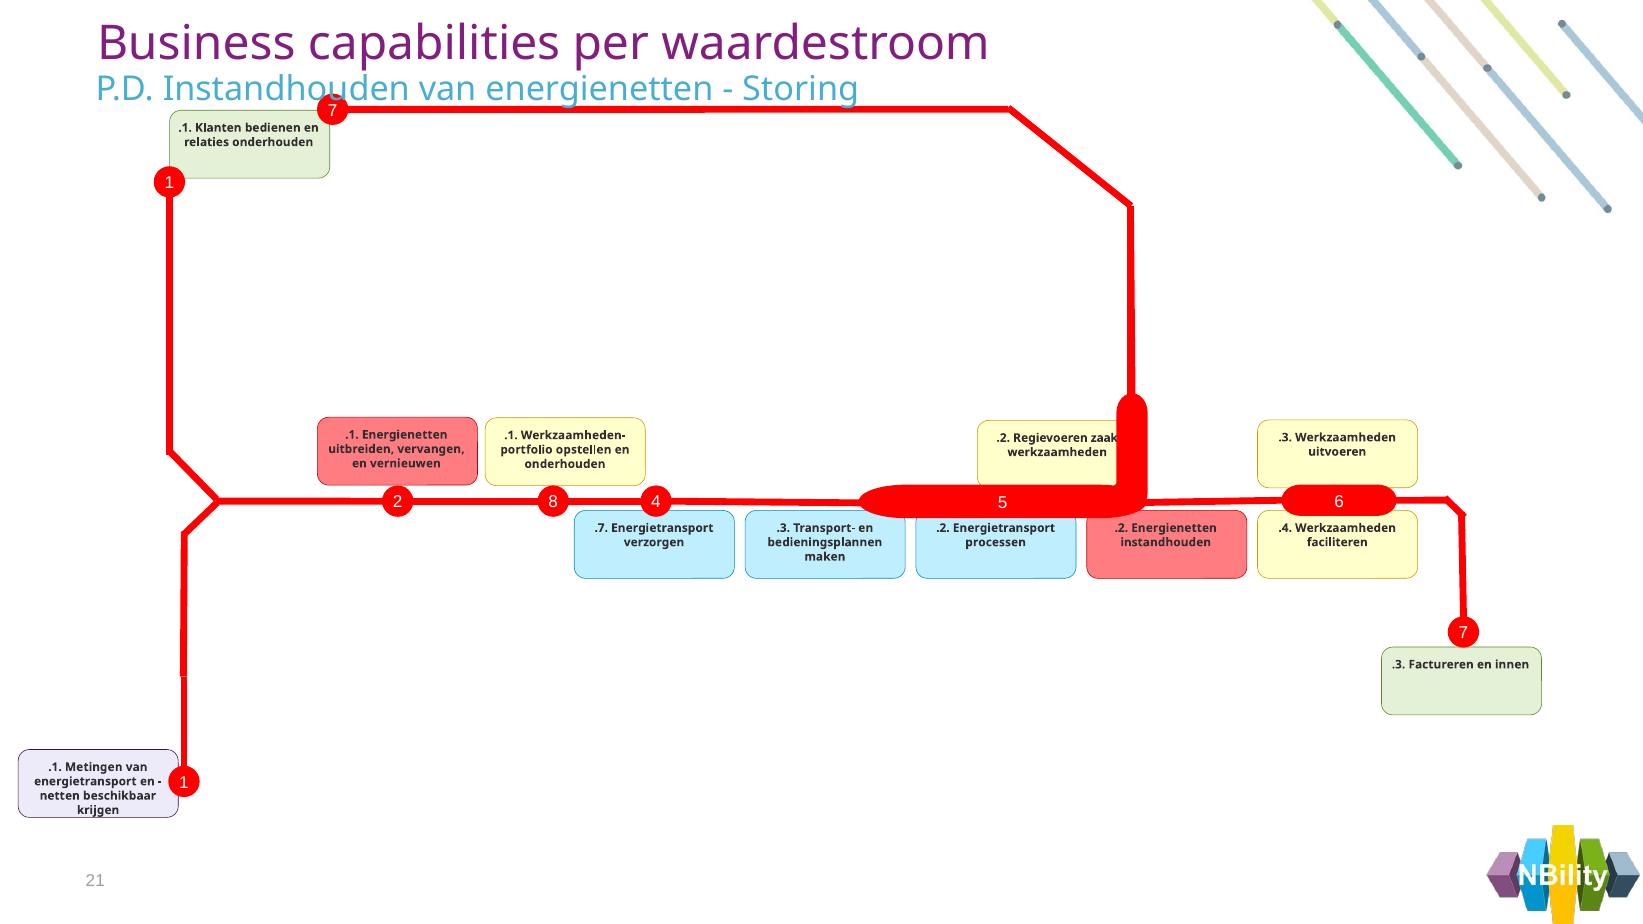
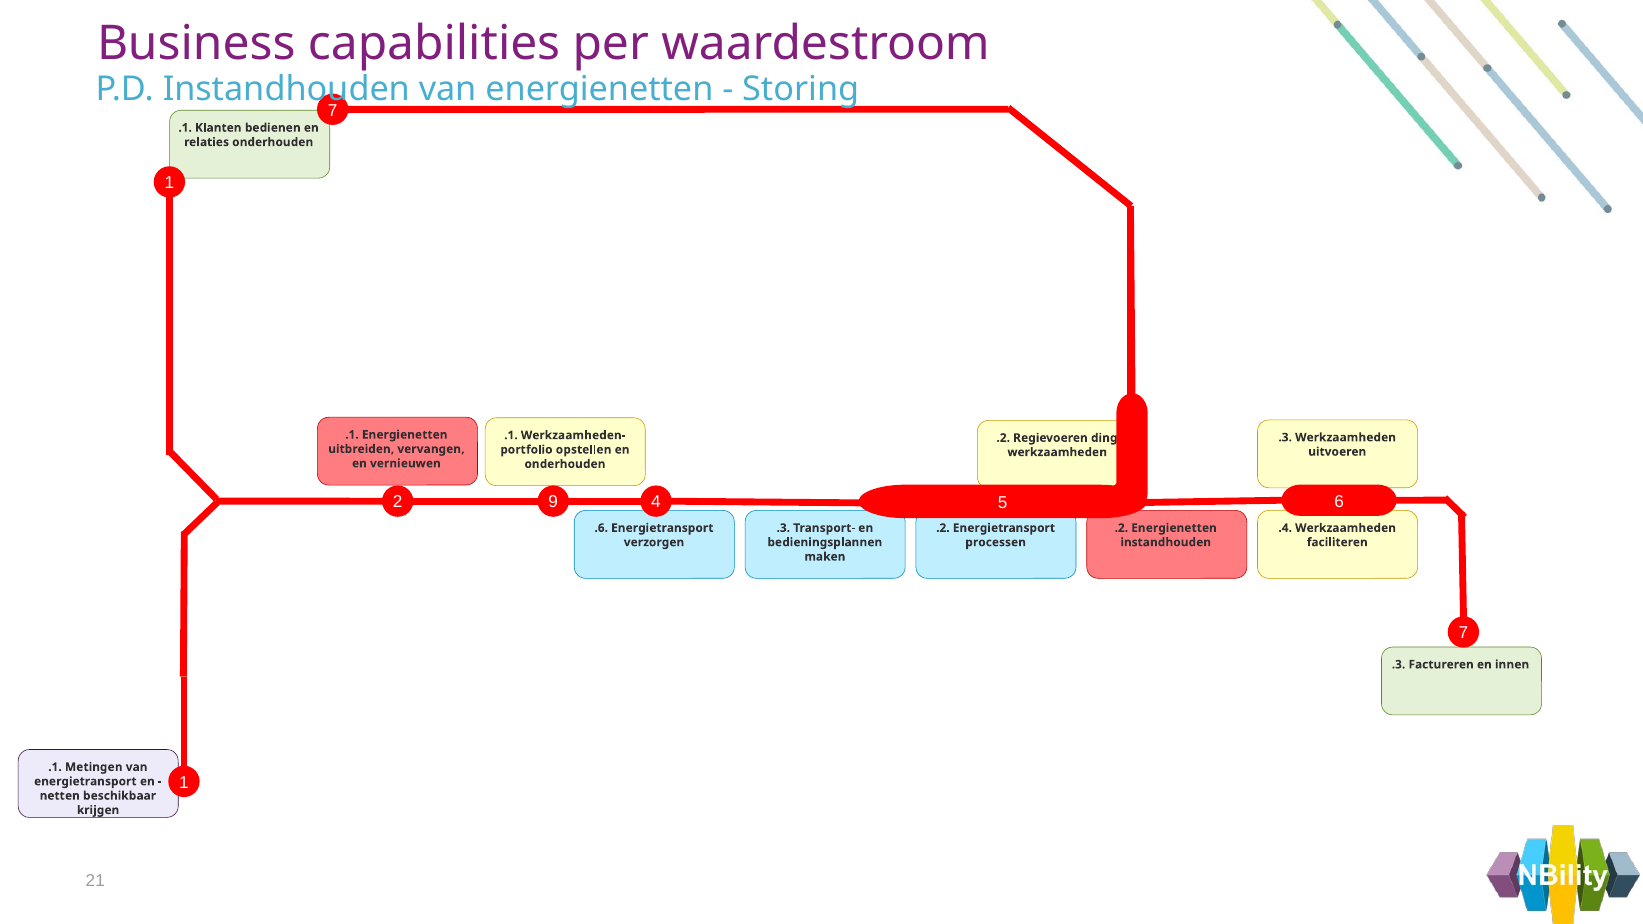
zaak: zaak -> ding (1104, 438)
8: 8 -> 9 (553, 502)
.7: .7 -> .6 (601, 528)
